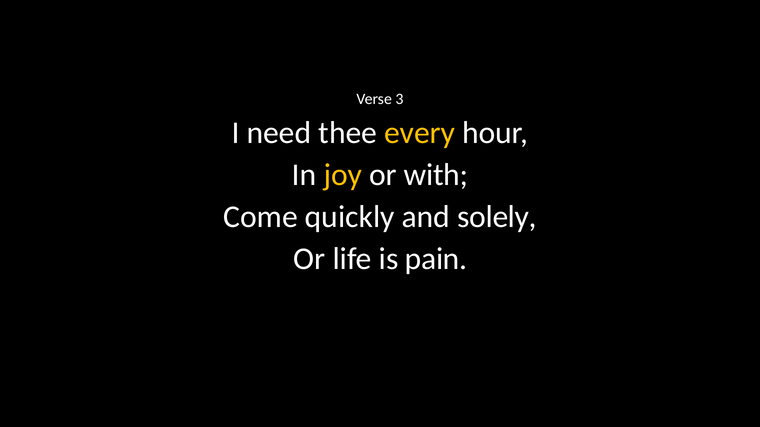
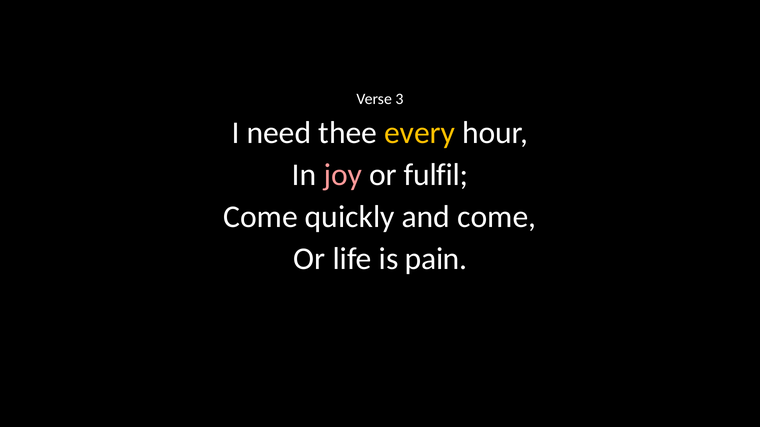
joy colour: yellow -> pink (343, 175)
with: with -> fulfil (436, 175)
and solely: solely -> come (497, 217)
